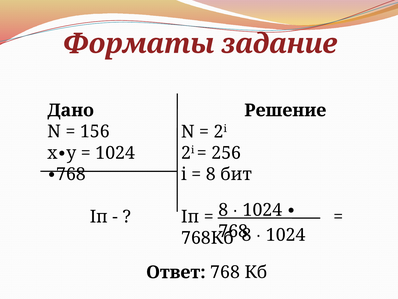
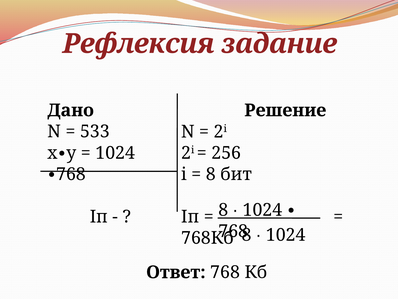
Форматы: Форматы -> Рефлексия (139, 44)
156: 156 -> 533 (95, 131)
